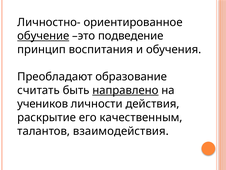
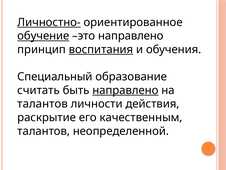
Личностно- underline: none -> present (49, 22)
это подведение: подведение -> направлено (131, 36)
воспитания underline: none -> present (101, 49)
Преобладают: Преобладают -> Специальный (55, 76)
учеников: учеников -> талантов (43, 104)
взаимодействия: взаимодействия -> неопределенной (121, 131)
